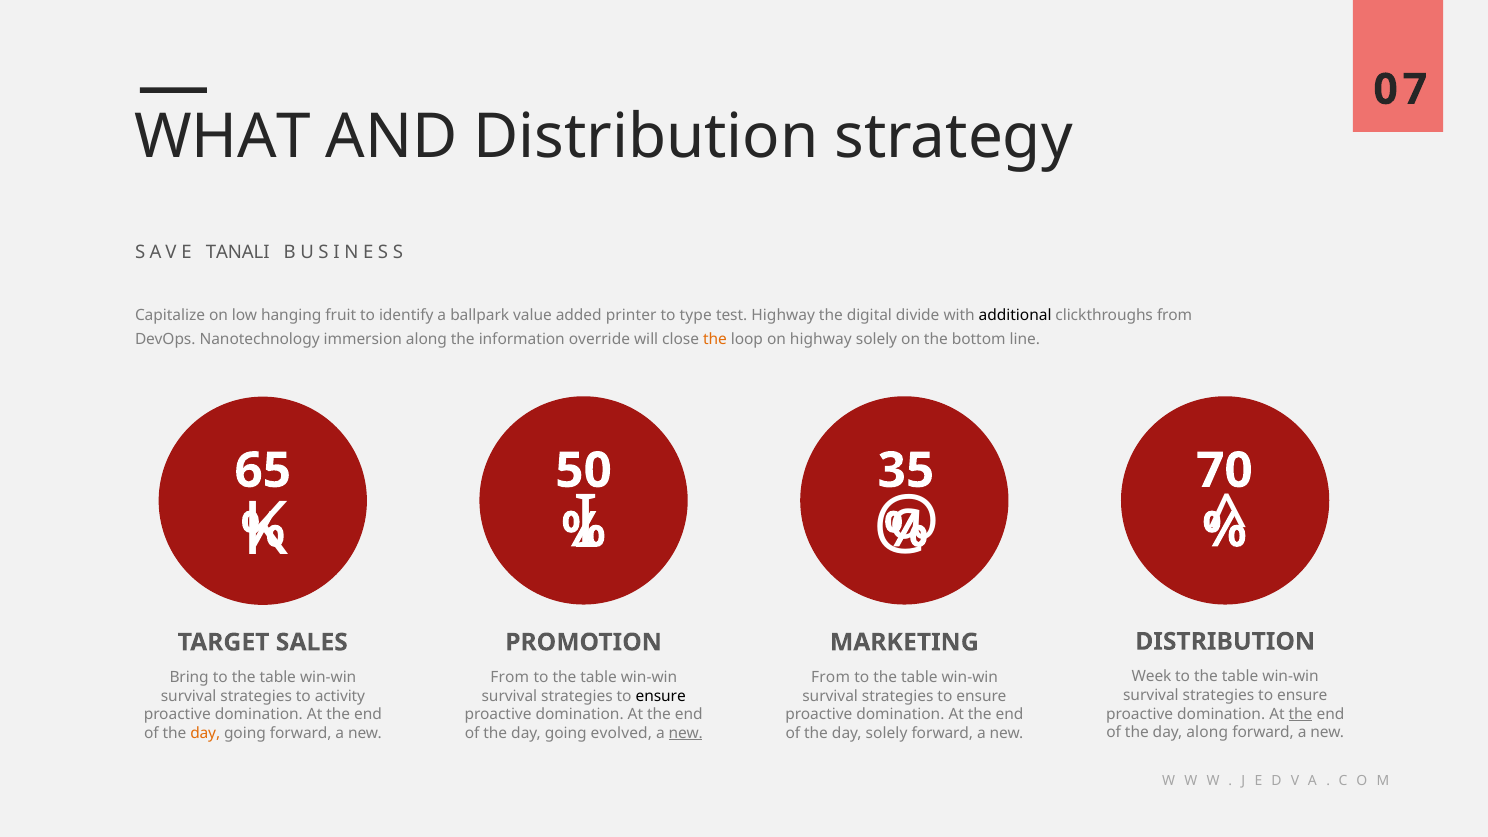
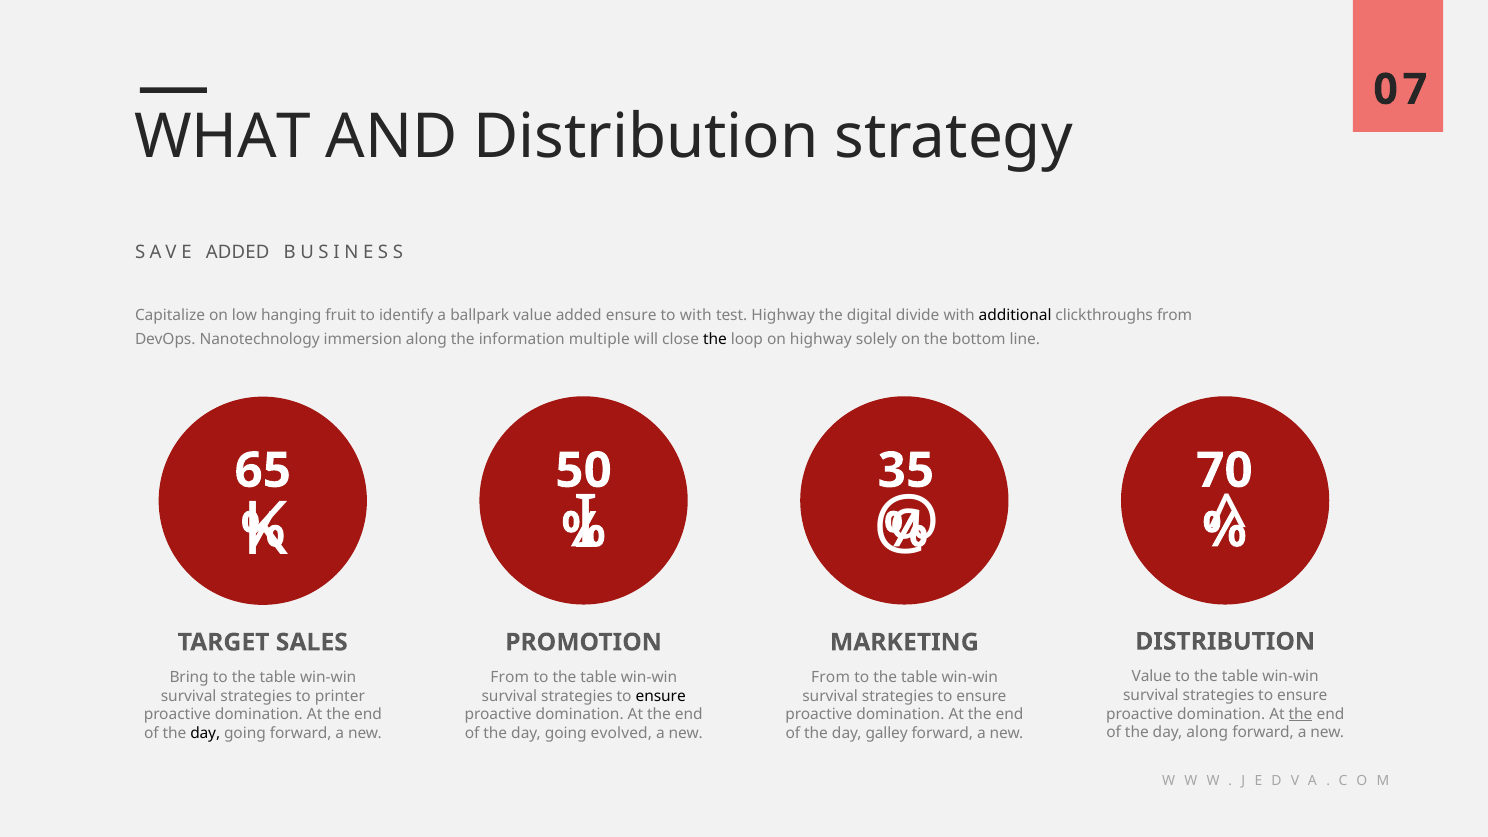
SAVE TANALI: TANALI -> ADDED (238, 253)
added printer: printer -> ensure (631, 315)
to type: type -> with (696, 315)
override: override -> multiple (599, 340)
the colour: orange -> black (715, 340)
Week: Week -> Value (1152, 677)
activity: activity -> printer (340, 696)
day colour: orange -> black (205, 733)
new underline: present -> none (686, 733)
day solely: solely -> galley (887, 733)
